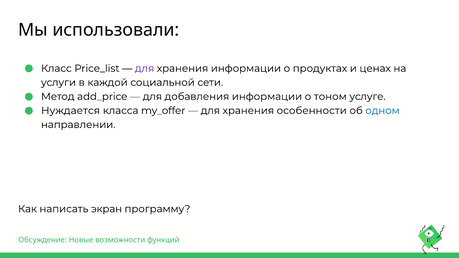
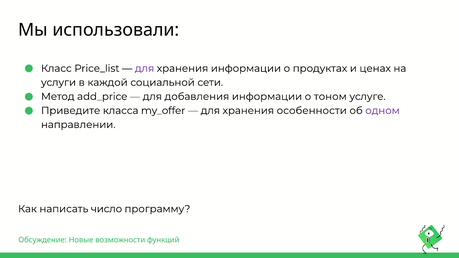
Нуждается: Нуждается -> Приведите (71, 111)
одном colour: blue -> purple (383, 111)
экран: экран -> число (106, 209)
